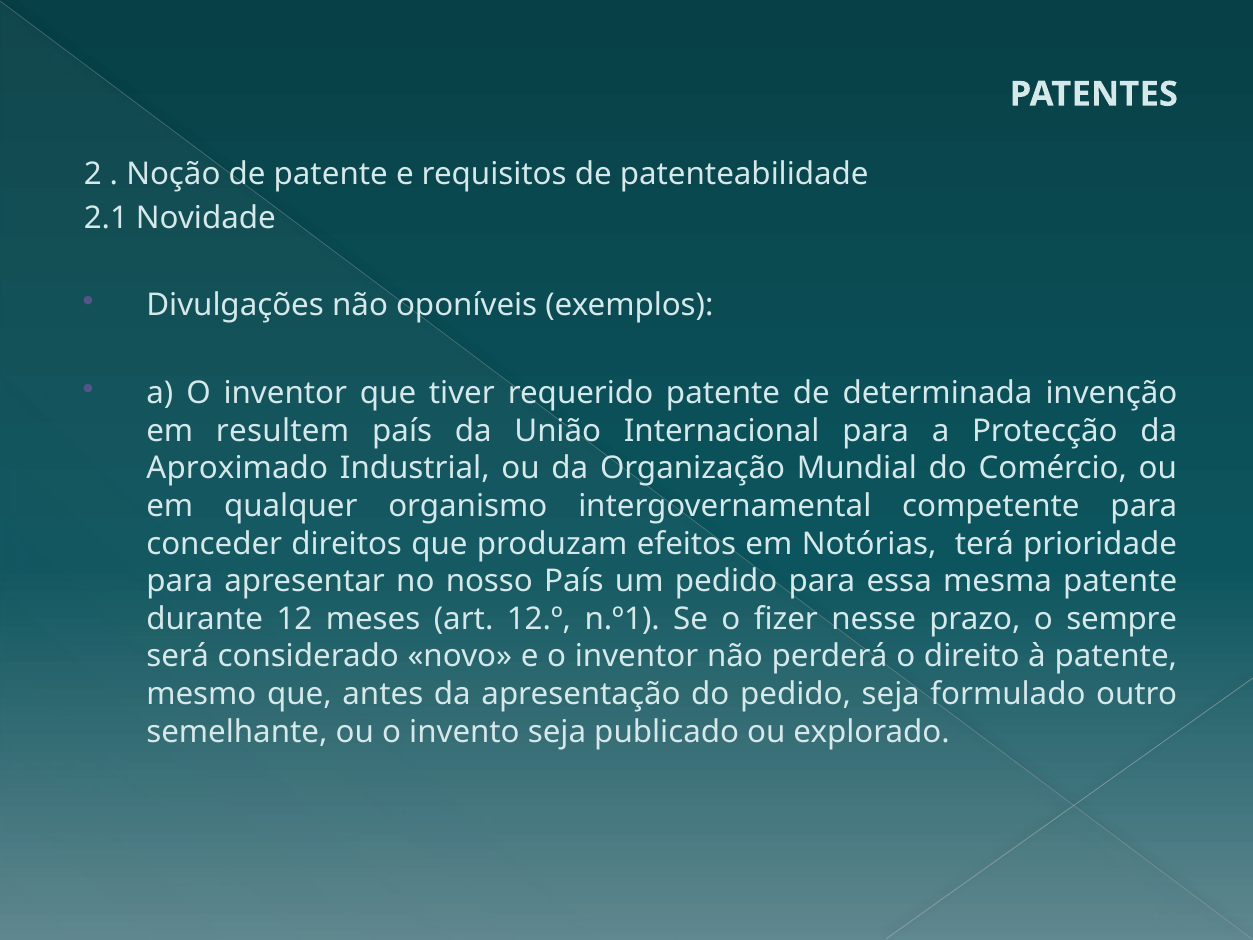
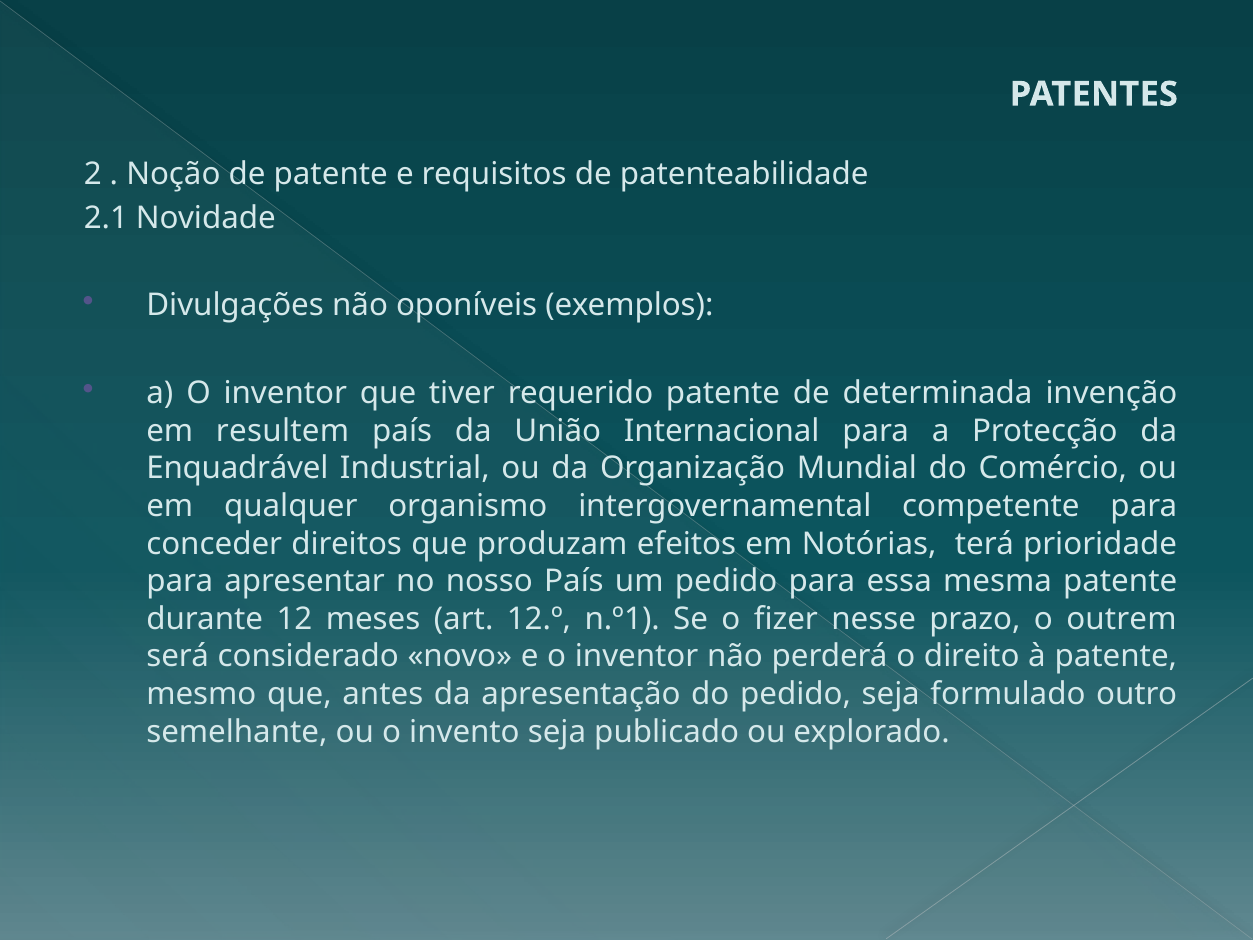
Aproximado: Aproximado -> Enquadrável (237, 468)
sempre: sempre -> outrem (1121, 619)
